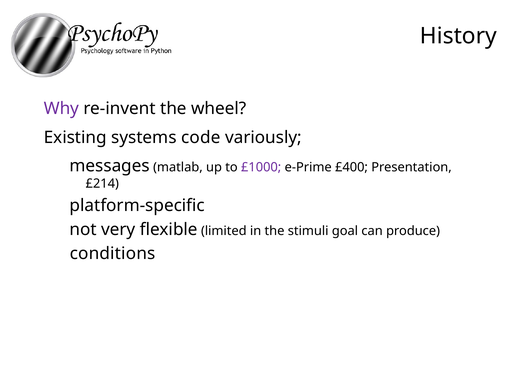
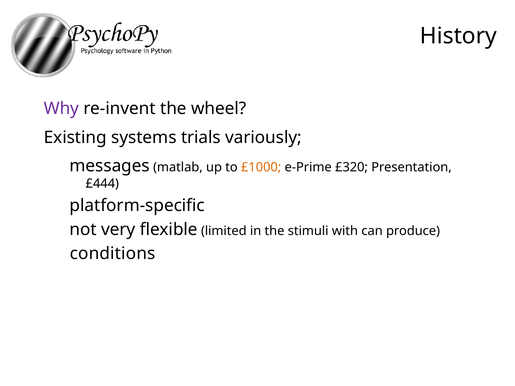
code: code -> trials (201, 138)
£1000 colour: purple -> orange (261, 167)
£400: £400 -> £320 (352, 167)
£214: £214 -> £444 (102, 184)
goal: goal -> with (345, 231)
